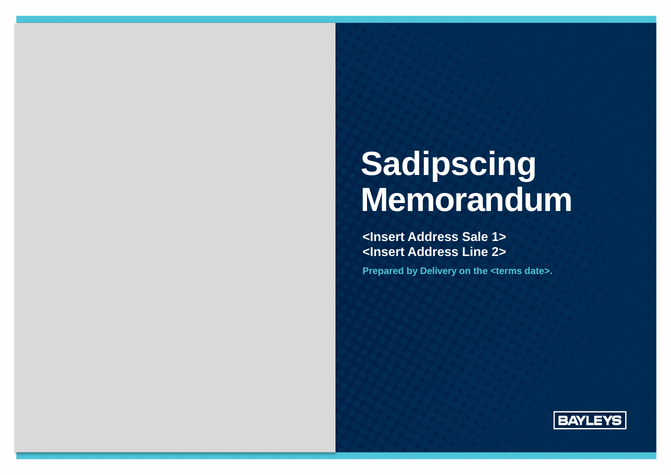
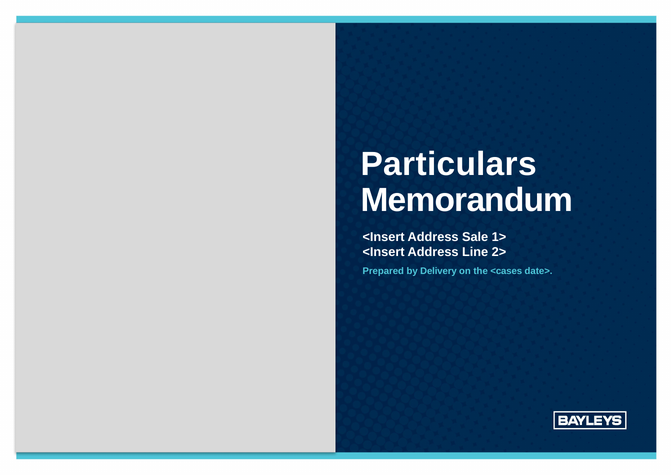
Sadipscing: Sadipscing -> Particulars (449, 164)
<terms: <terms -> <cases (506, 271)
